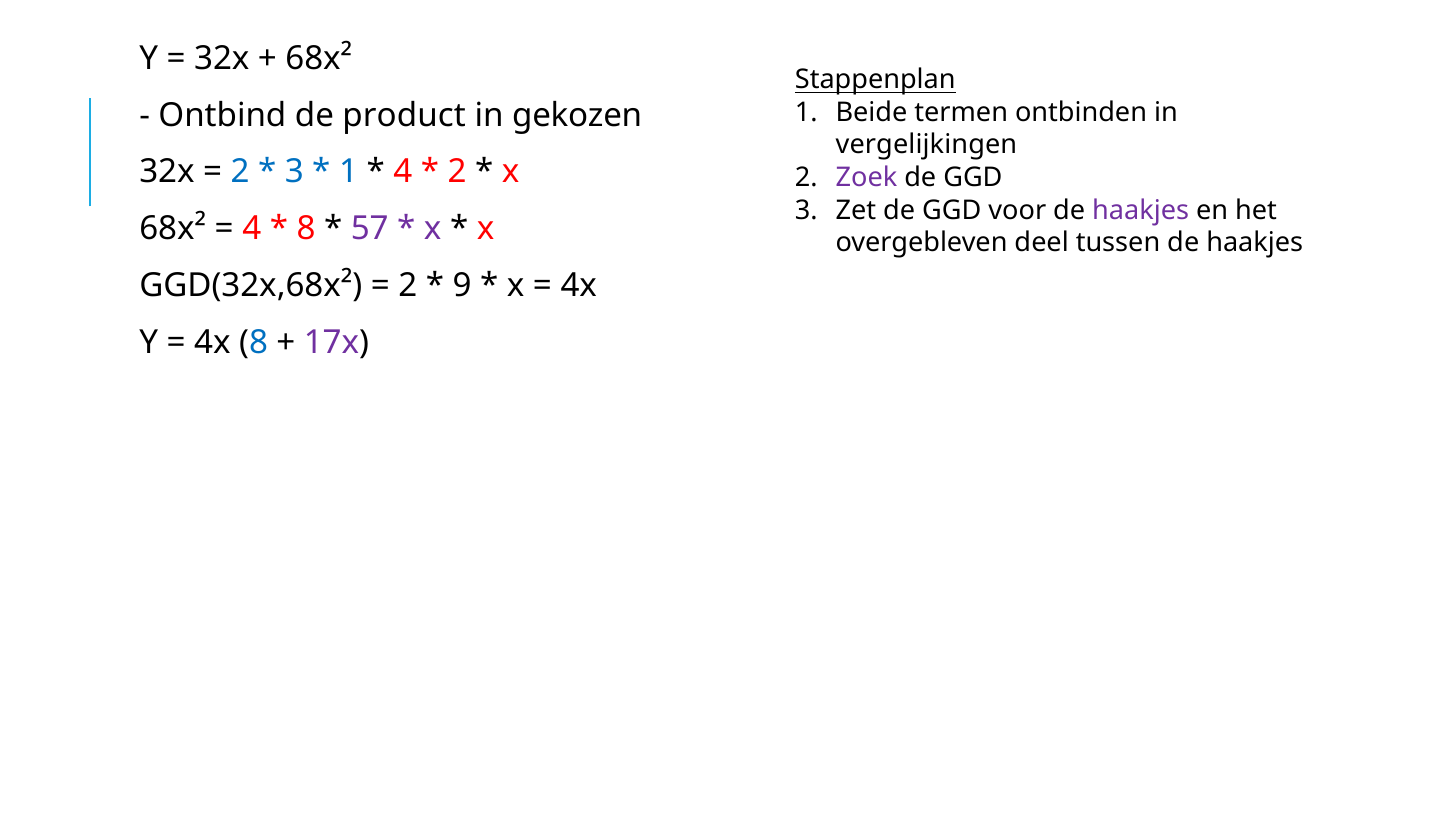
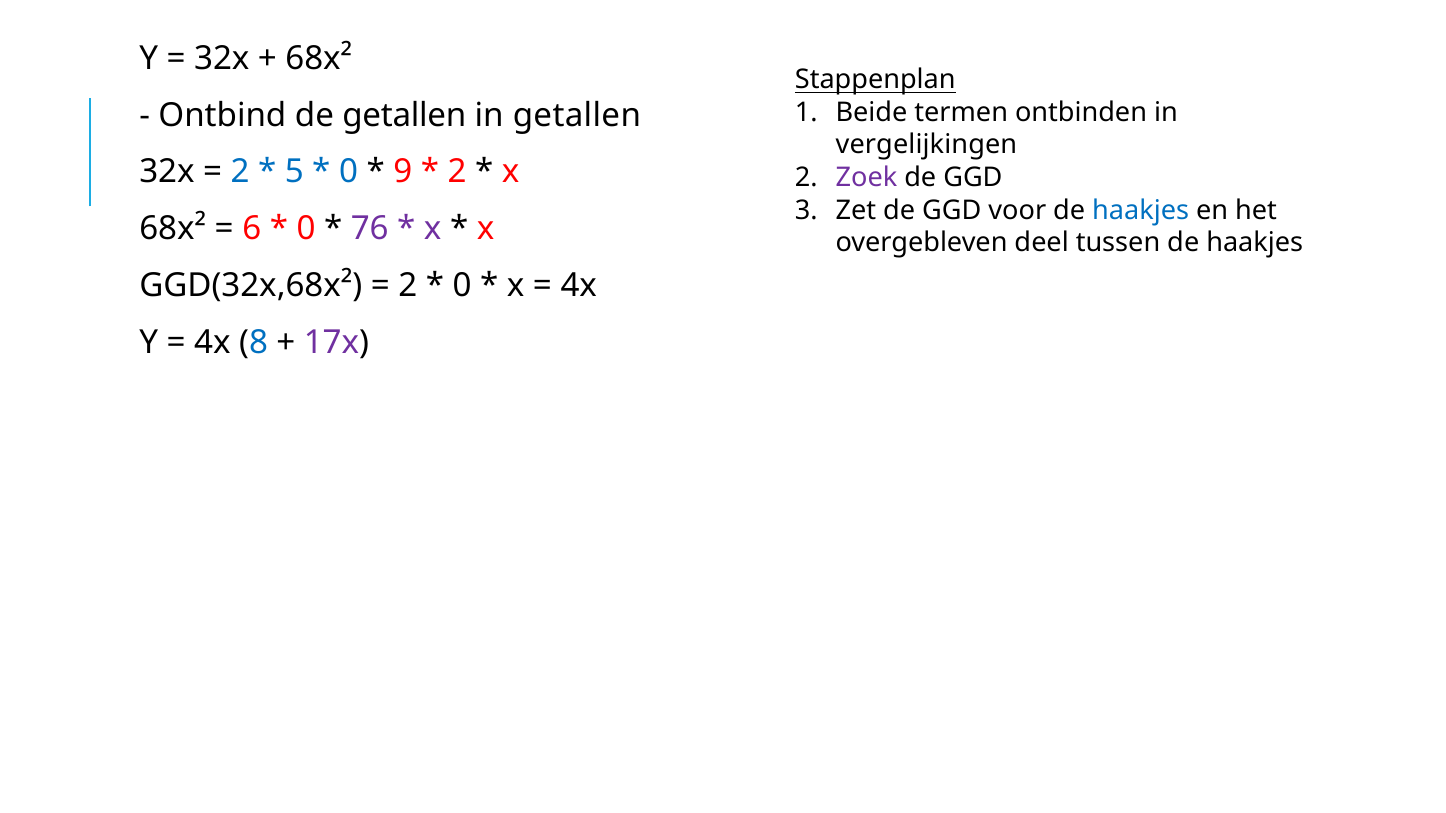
de product: product -> getallen (404, 115)
in gekozen: gekozen -> getallen (577, 115)
3: 3 -> 5 (294, 172)
1: 1 -> 0 (349, 172)
4: 4 -> 9 (403, 172)
haakjes colour: purple -> blue (1141, 210)
4: 4 -> 6 (252, 229)
8: 8 -> 0 (306, 229)
57: 57 -> 76 (370, 229)
9: 9 -> 0 (462, 286)
